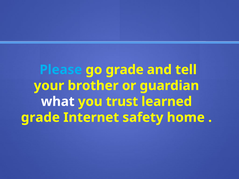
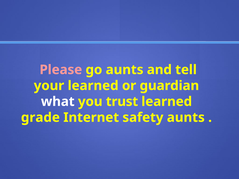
Please colour: light blue -> pink (61, 70)
go grade: grade -> aunts (125, 70)
your brother: brother -> learned (93, 86)
safety home: home -> aunts (186, 118)
